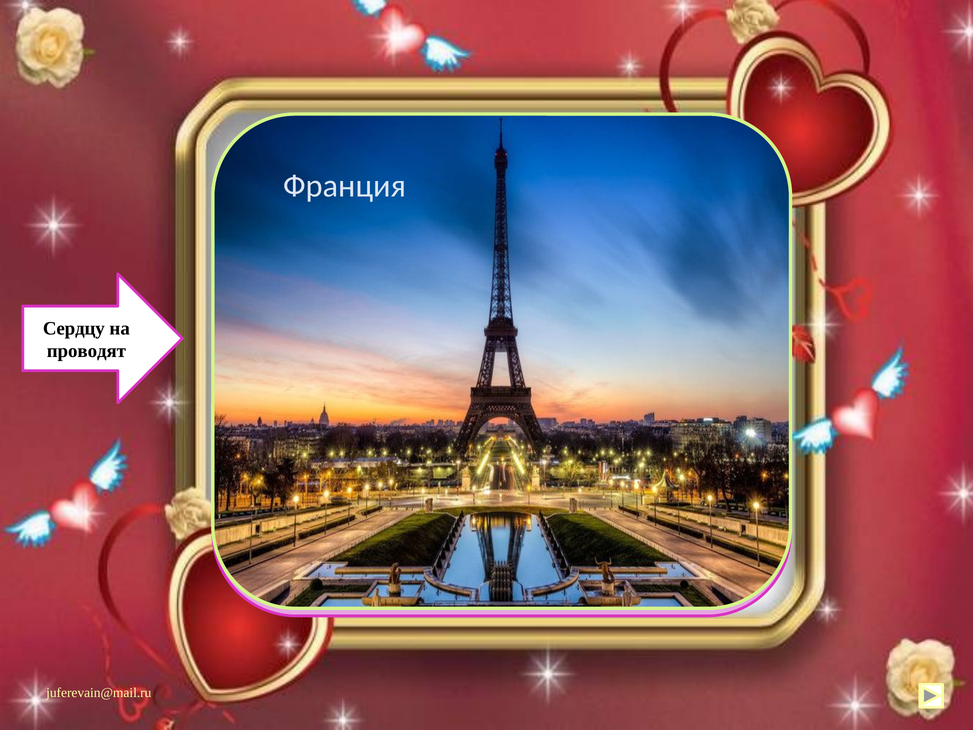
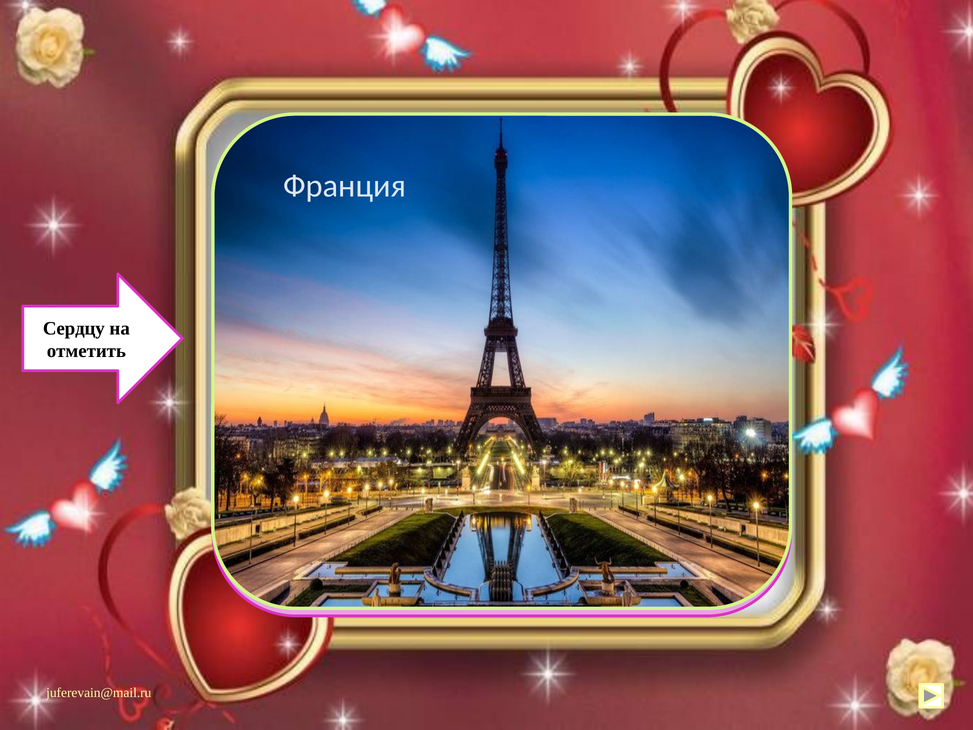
проводят: проводят -> отметить (86, 351)
